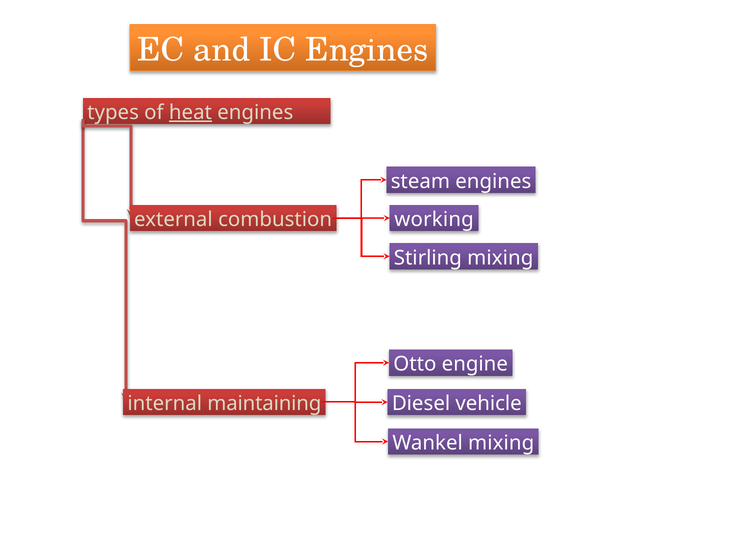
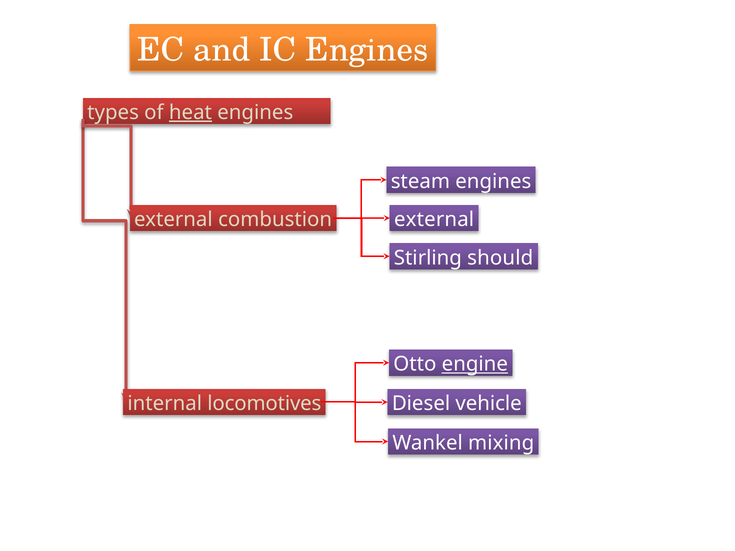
working: working -> external (434, 220)
Stirling mixing: mixing -> should (500, 258)
engine underline: none -> present (475, 364)
maintaining: maintaining -> locomotives (264, 403)
